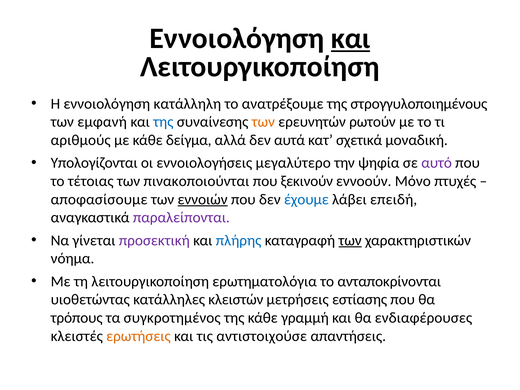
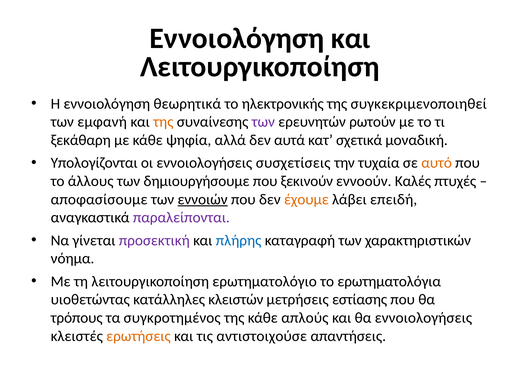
και underline: present -> none (351, 38)
κατάλληλη: κατάλληλη -> θεωρητικά (187, 104)
ανατρέξουμε: ανατρέξουμε -> ηλεκτρονικής (283, 104)
στρογγυλοποιημένους: στρογγυλοποιημένους -> συγκεκριμενοποιηθεί (419, 104)
της colour: blue -> orange (163, 122)
των colour: orange -> purple (263, 122)
αριθμούς: αριθμούς -> ξεκάθαρη (81, 140)
δείγμα: δείγμα -> ψηφία (189, 140)
μεγαλύτερο: μεγαλύτερο -> συσχετίσεις (293, 163)
ψηφία: ψηφία -> τυχαία (379, 163)
αυτό colour: purple -> orange (437, 163)
τέτοιας: τέτοιας -> άλλους (91, 181)
πινακοποιούνται: πινακοποιούνται -> δημιουργήσουμε (197, 181)
Μόνο: Μόνο -> Καλές (413, 181)
έχουμε colour: blue -> orange (306, 199)
των underline: present -> none (350, 240)
ερωτηματολόγια: ερωτηματολόγια -> ερωτηματολόγιο (265, 281)
ανταποκρίνονται: ανταποκρίνονται -> ερωτηματολόγια (389, 281)
γραμμή: γραμμή -> απλούς (305, 318)
θα ενδιαφέρουσες: ενδιαφέρουσες -> εννοιολογήσεις (423, 318)
